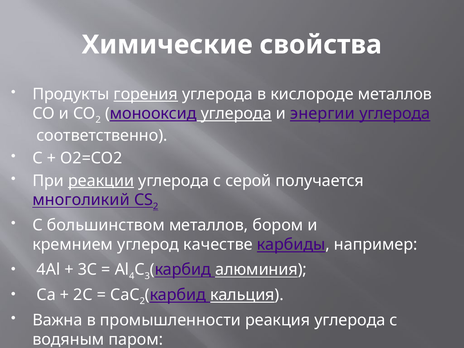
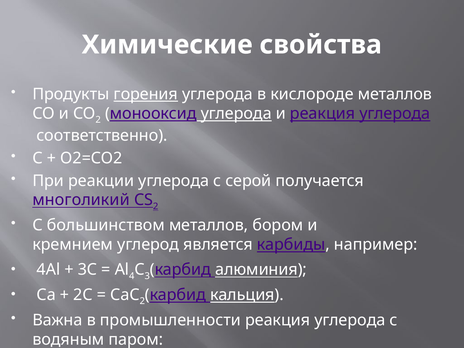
и энергии: энергии -> реакция (323, 114)
реакции underline: present -> none (101, 181)
качестве: качестве -> является (218, 245)
